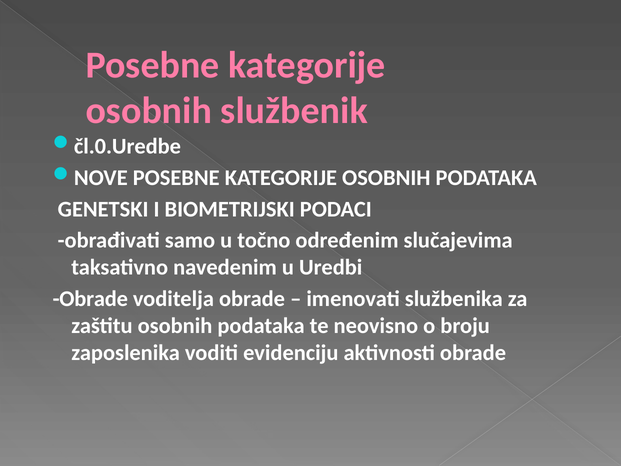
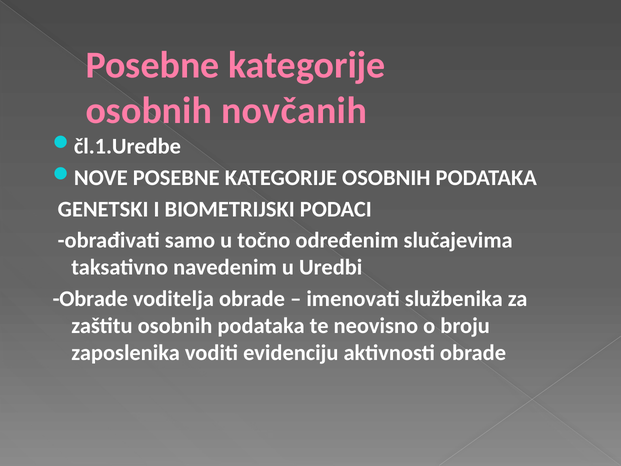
službenik: službenik -> novčanih (294, 111)
čl.0.Uredbe: čl.0.Uredbe -> čl.1.Uredbe (127, 146)
